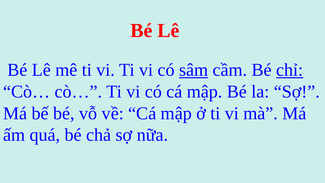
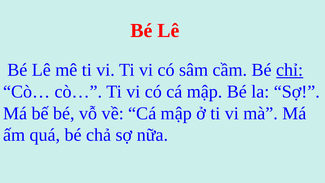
sâm underline: present -> none (194, 70)
